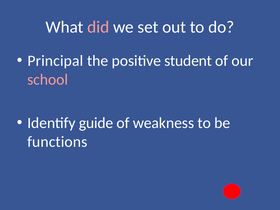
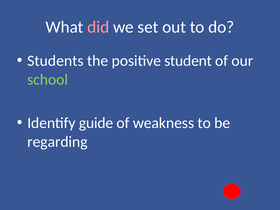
Principal: Principal -> Students (55, 61)
school colour: pink -> light green (48, 79)
functions: functions -> regarding (57, 142)
